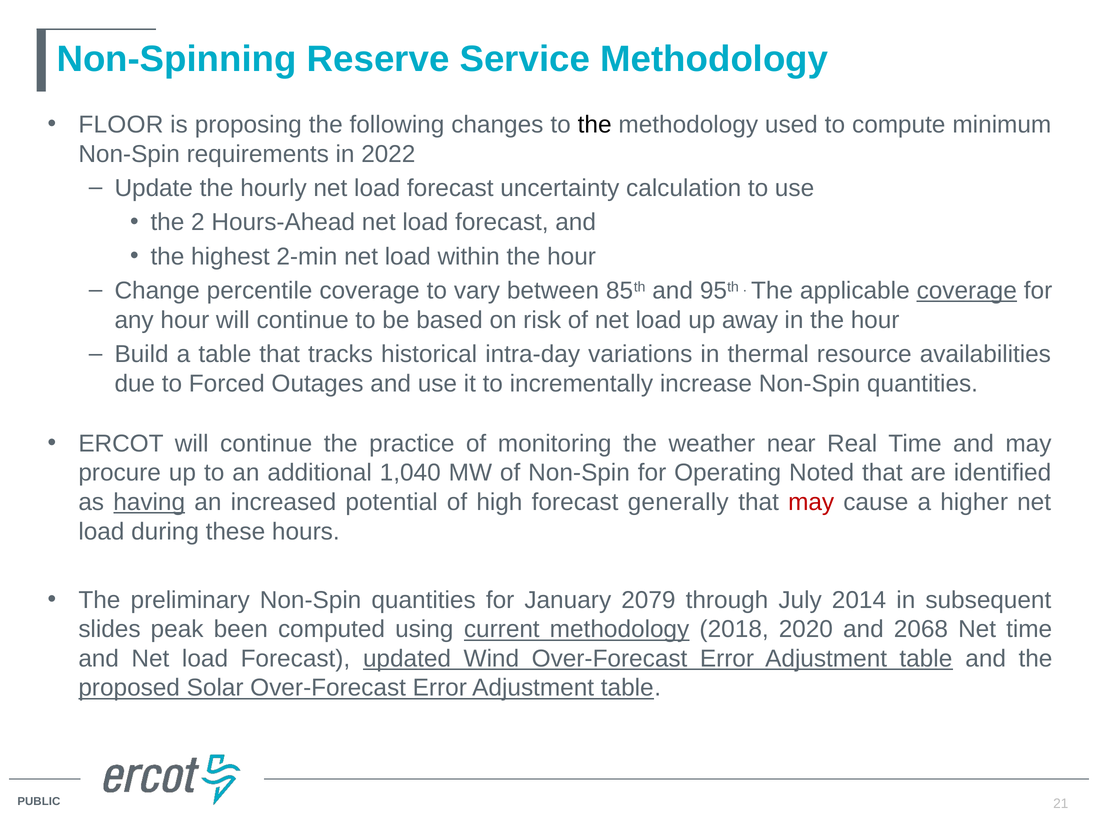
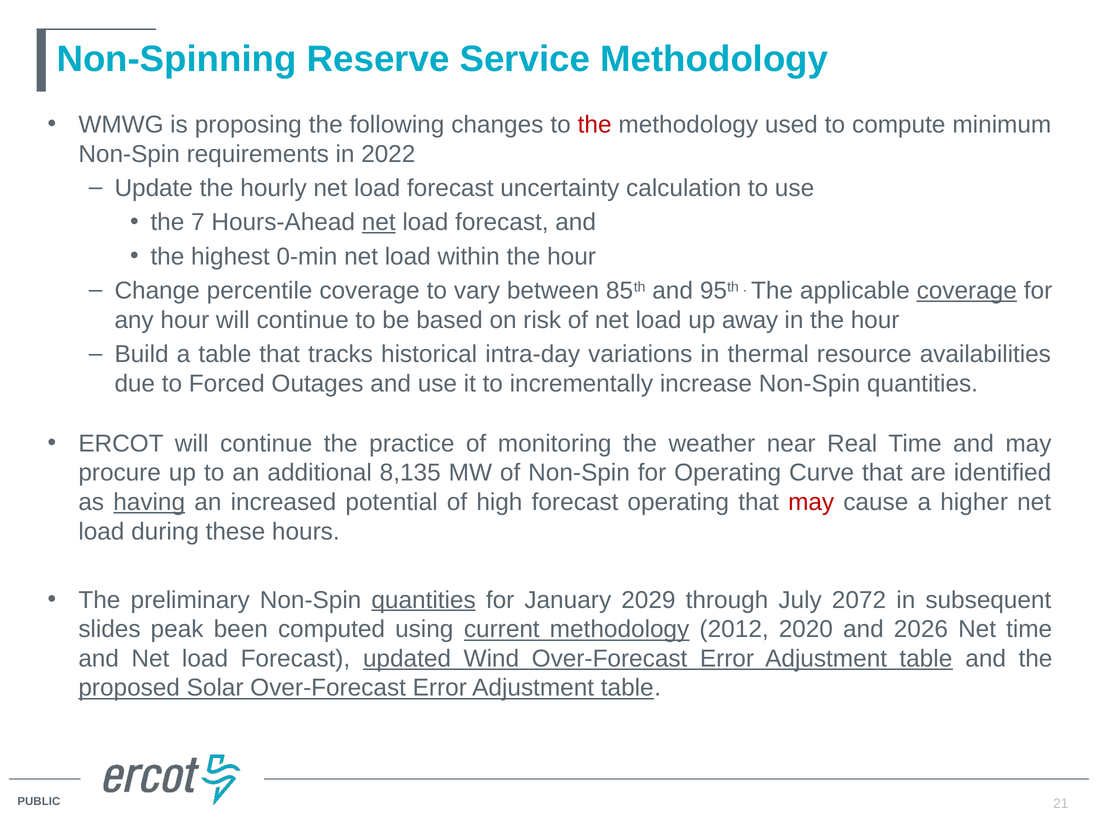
FLOOR: FLOOR -> WMWG (121, 125)
the colour: black -> red (595, 125)
2: 2 -> 7 (198, 222)
net underline: none -> present (379, 222)
2-min: 2-min -> 0-min (307, 257)
1,040: 1,040 -> 8,135 (410, 473)
Noted: Noted -> Curve (822, 473)
forecast generally: generally -> operating (678, 502)
quantities underline: none -> present (424, 600)
2079: 2079 -> 2029 (648, 600)
2014: 2014 -> 2072 (859, 600)
2018: 2018 -> 2012 (734, 629)
2068: 2068 -> 2026 (921, 629)
